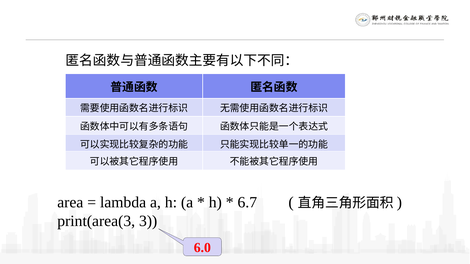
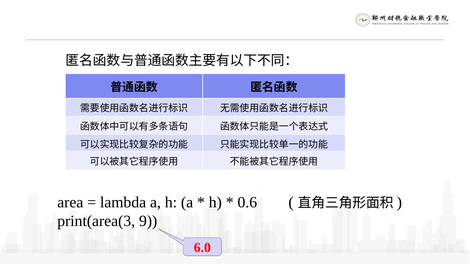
6.7: 6.7 -> 0.6 (247, 202)
3: 3 -> 9 (148, 221)
